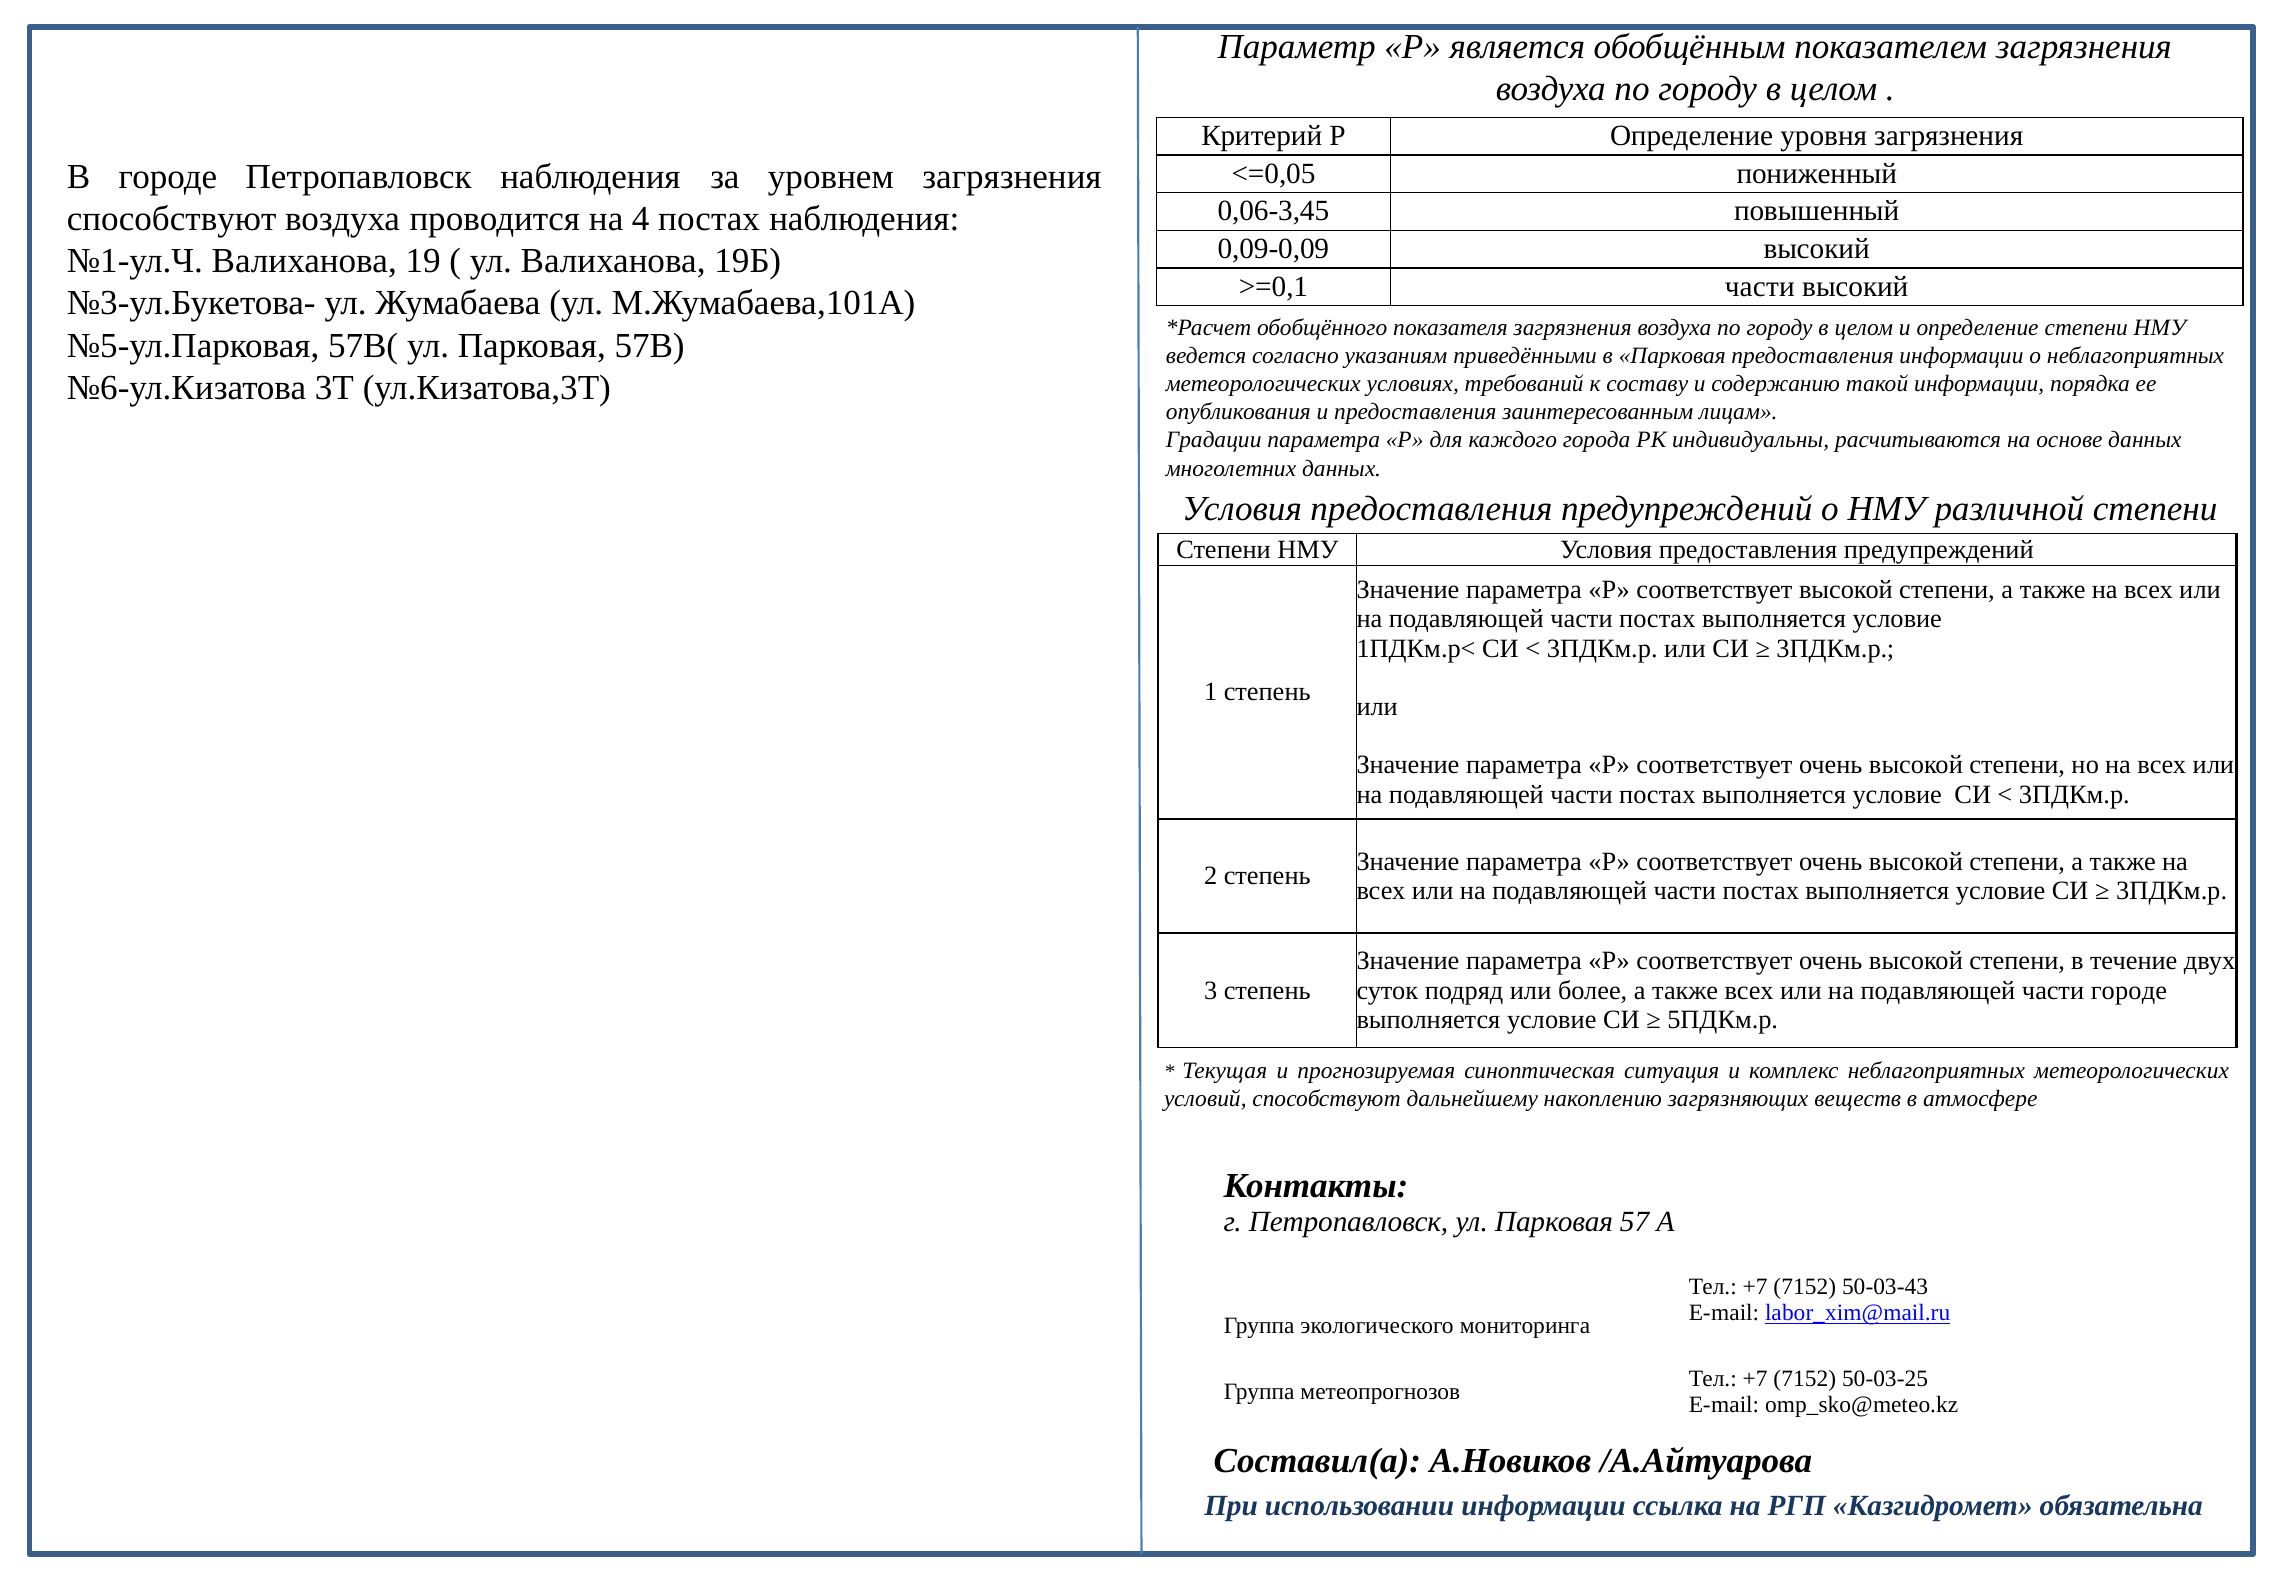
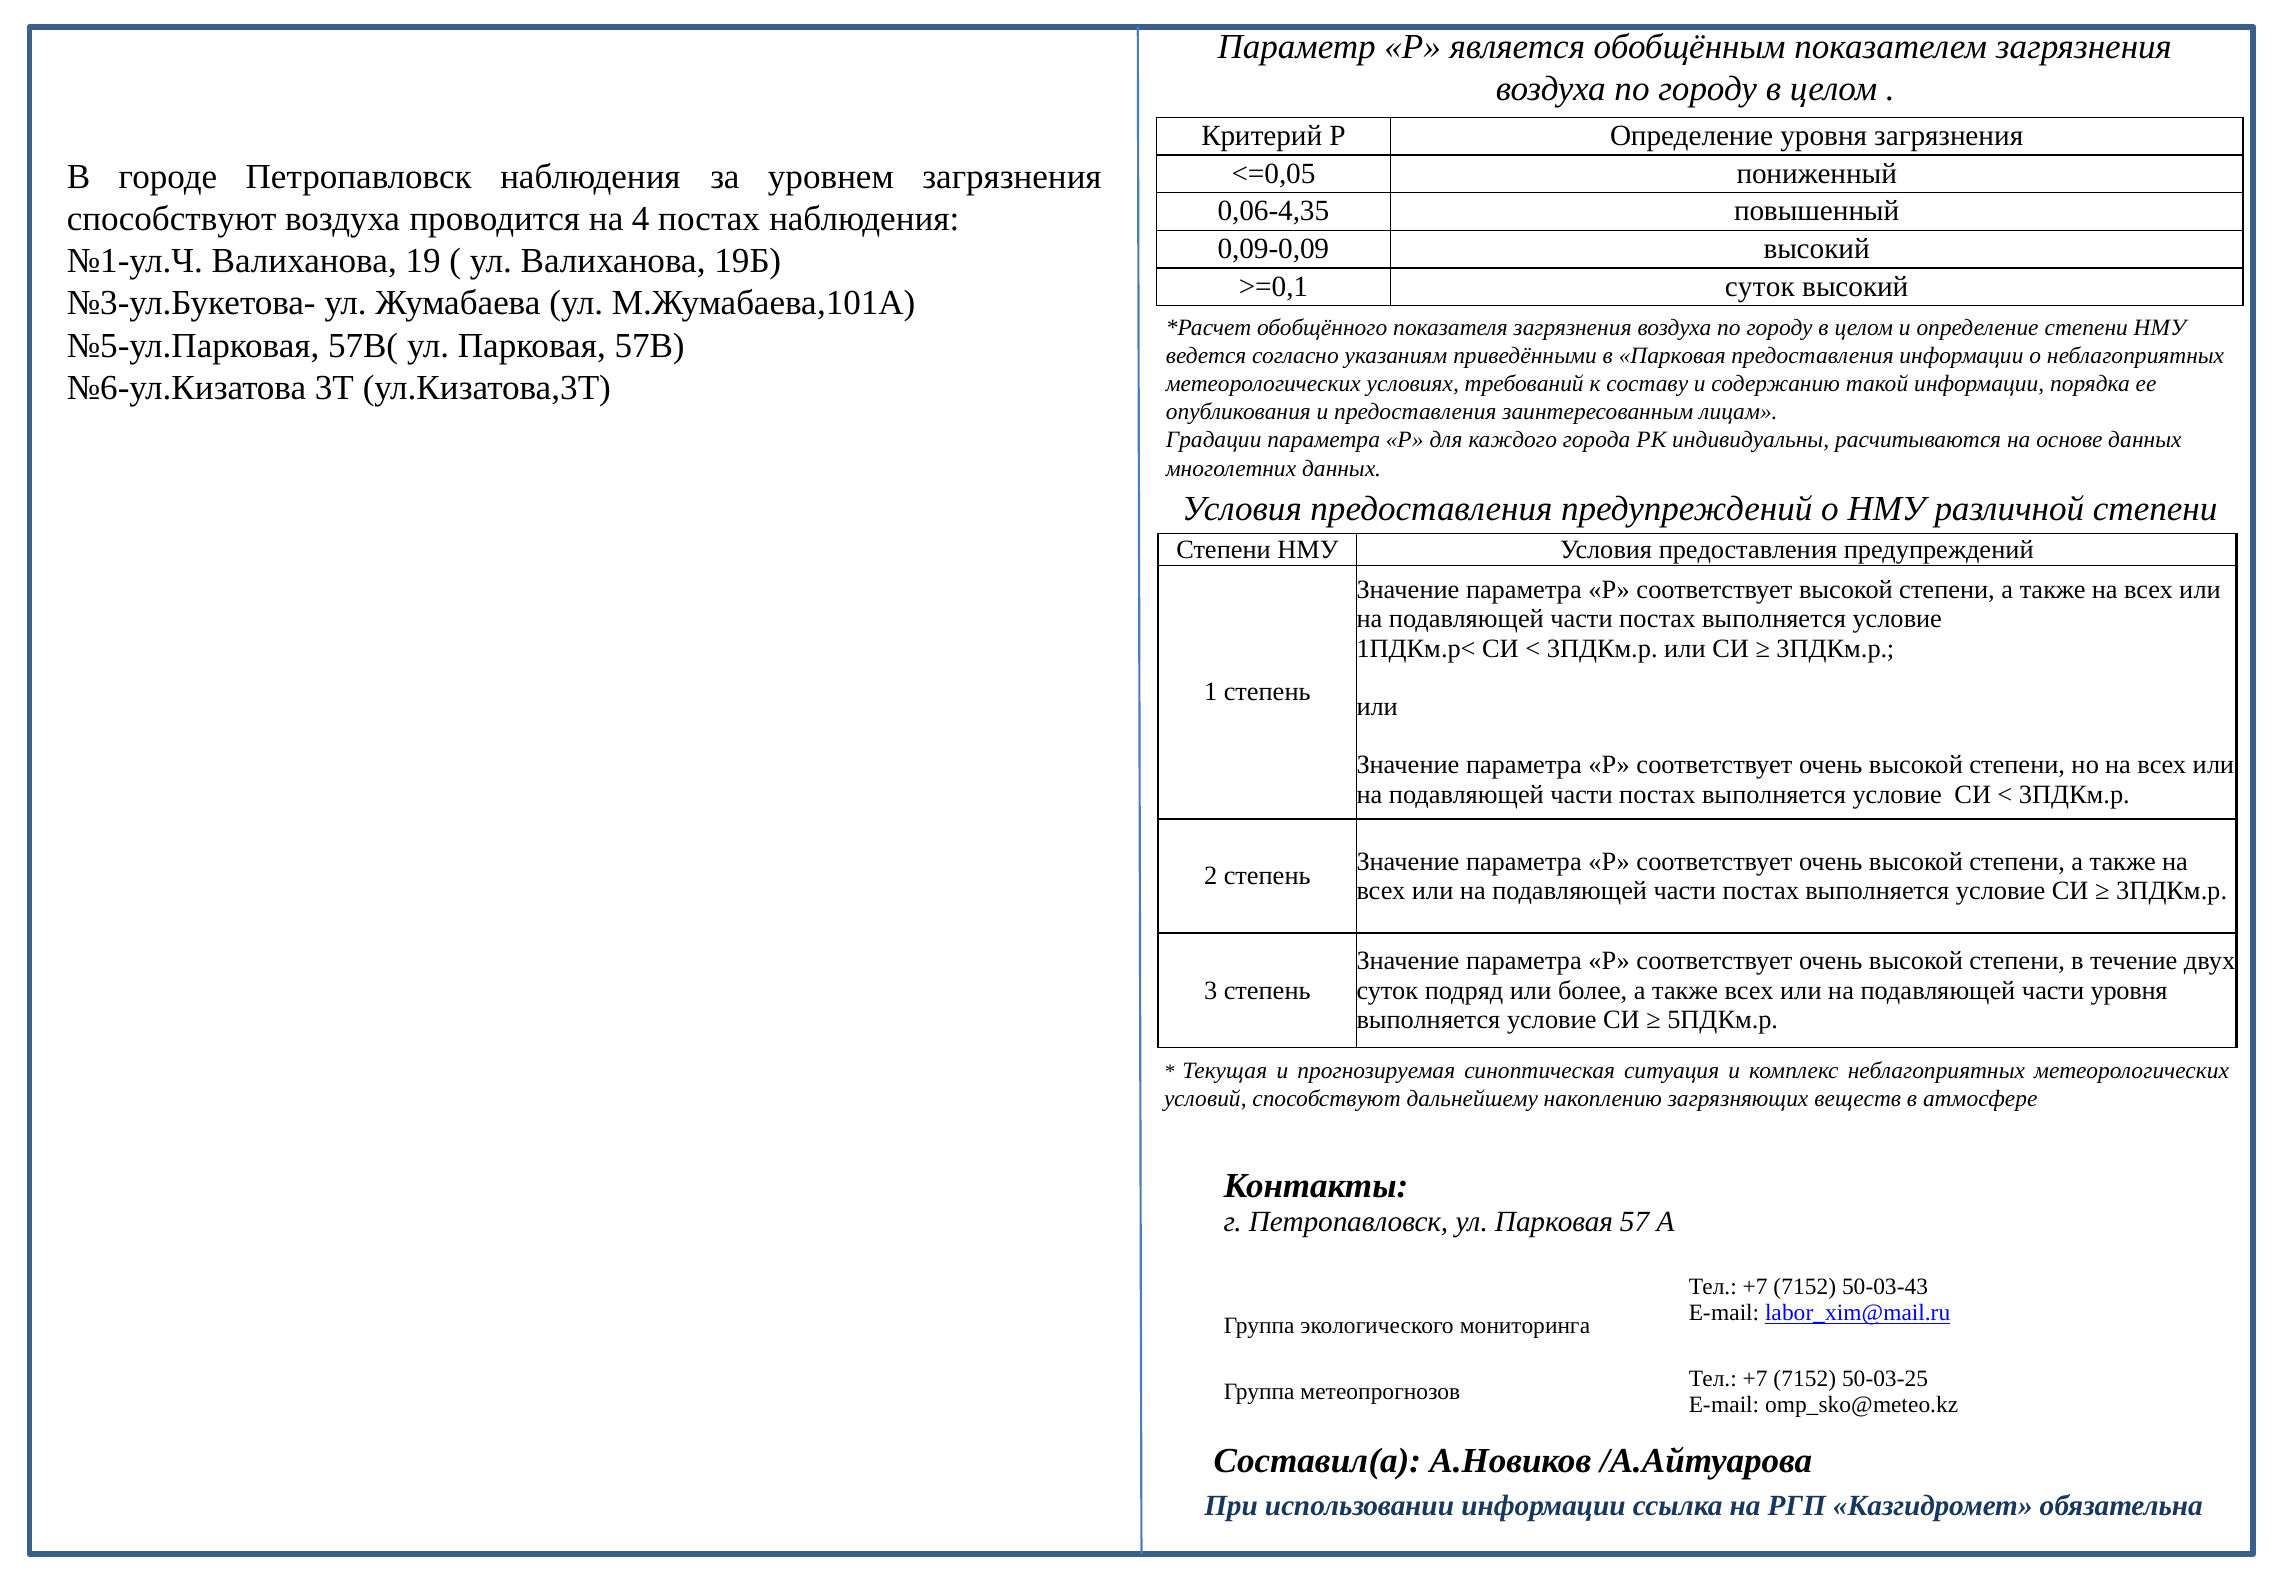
0,06-3,45: 0,06-3,45 -> 0,06-4,35 (1273, 211)
>=0,1 части: части -> суток (1760, 286)
части городе: городе -> уровня (2129, 990)
